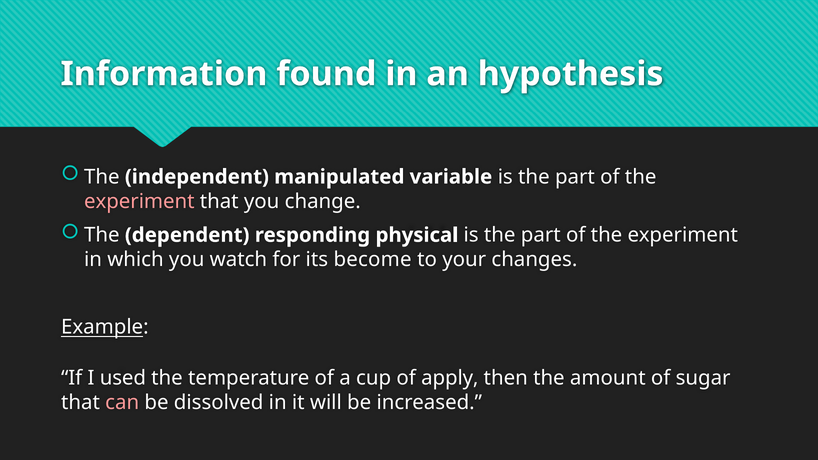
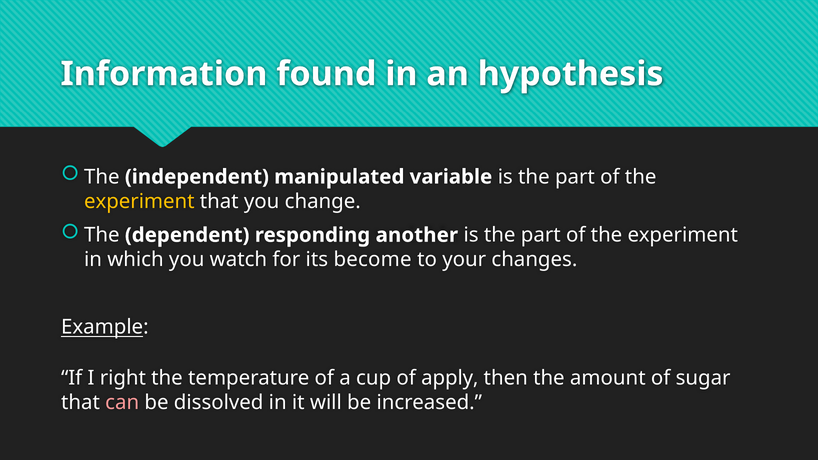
experiment colour: pink -> yellow (139, 201)
physical: physical -> another (417, 235)
used: used -> right (123, 378)
